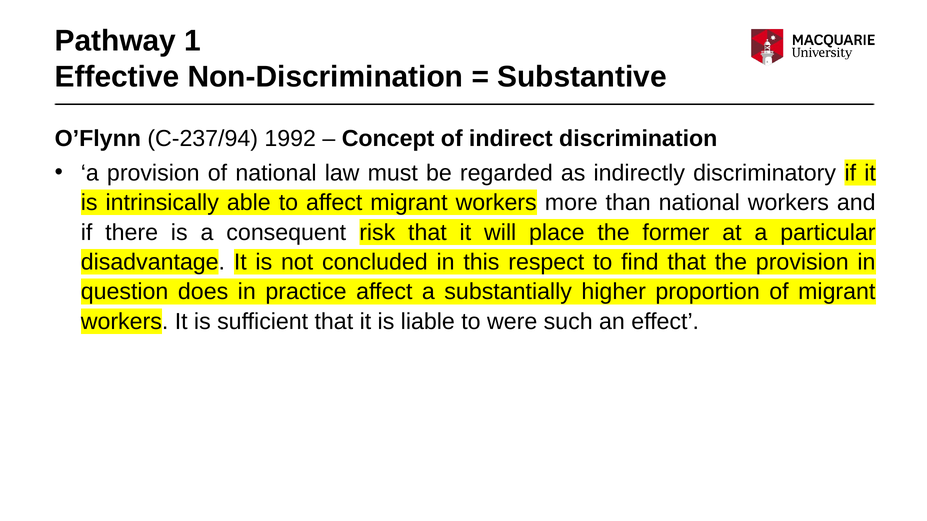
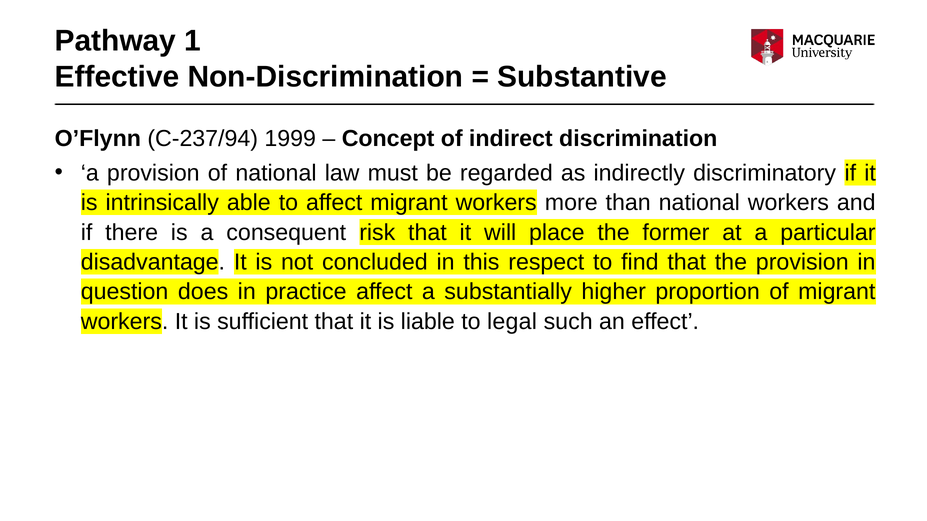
1992: 1992 -> 1999 (290, 139)
were: were -> legal (512, 322)
